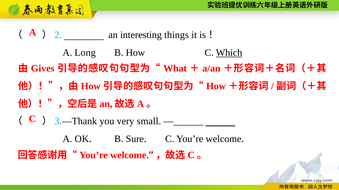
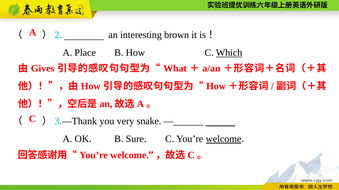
things: things -> brown (177, 35)
Long: Long -> Place (85, 53)
small: small -> snake (149, 122)
welcome underline: none -> present (224, 139)
